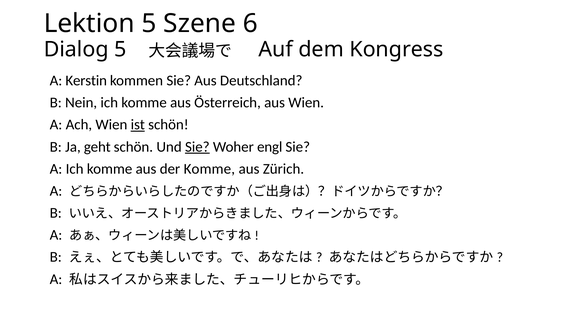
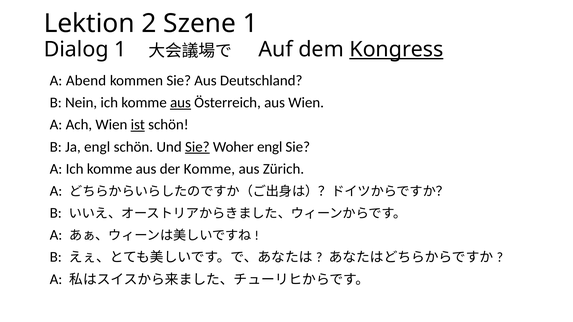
Lektion 5: 5 -> 2 (149, 24)
Szene 6: 6 -> 1 (250, 24)
Dialog 5: 5 -> 1 (120, 49)
Kongress underline: none -> present (396, 49)
Kerstin: Kerstin -> Abend (86, 81)
aus underline: none -> present (180, 103)
Ja geht: geht -> engl (97, 147)
